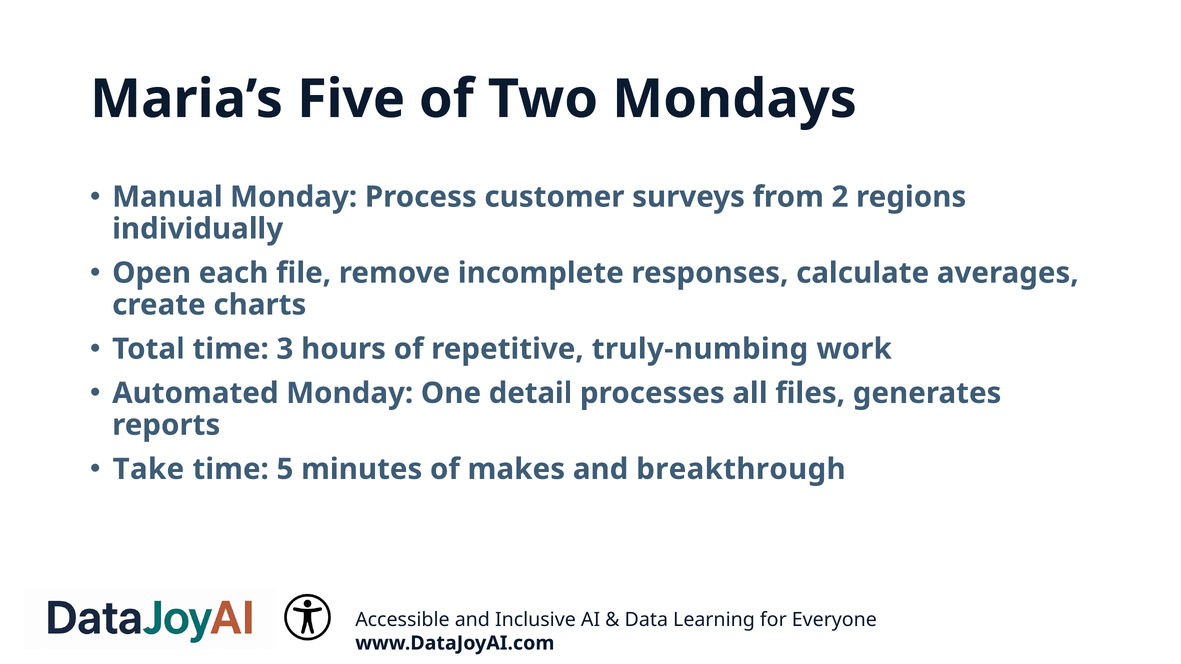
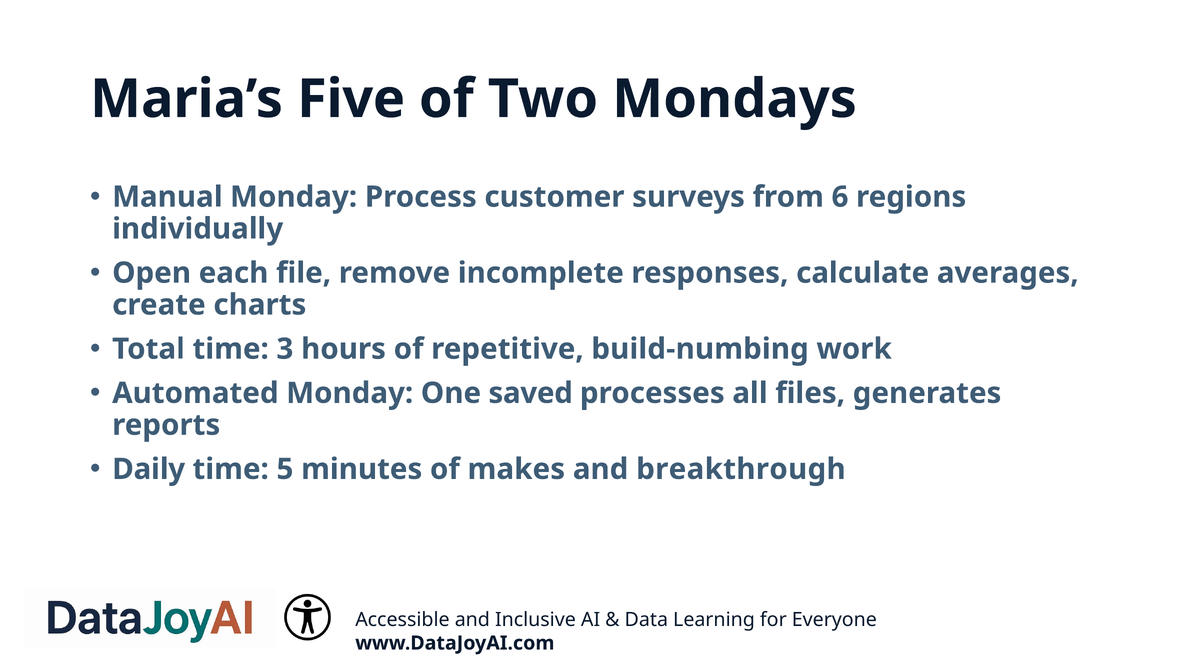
2: 2 -> 6 (840, 197)
truly-numbing: truly-numbing -> build-numbing (700, 349)
detail: detail -> saved (531, 393)
Take: Take -> Daily (149, 469)
